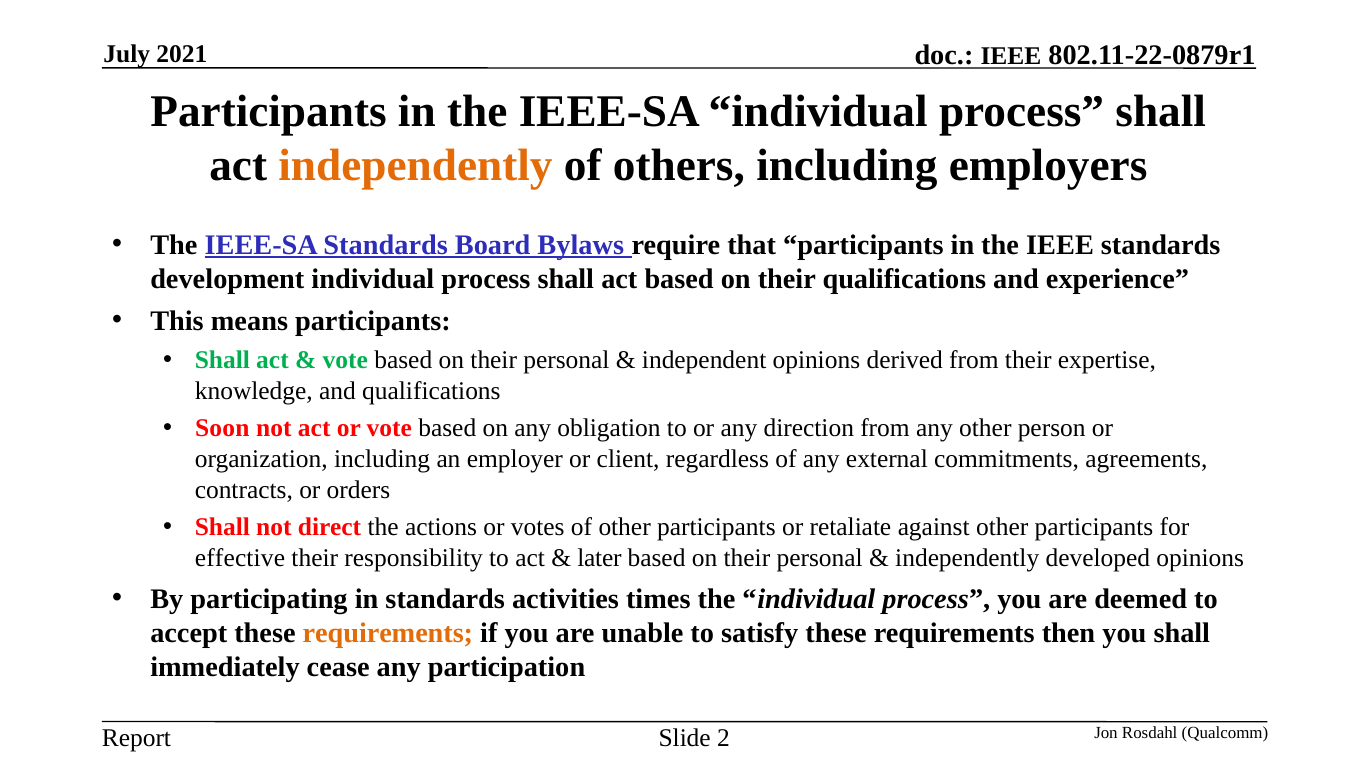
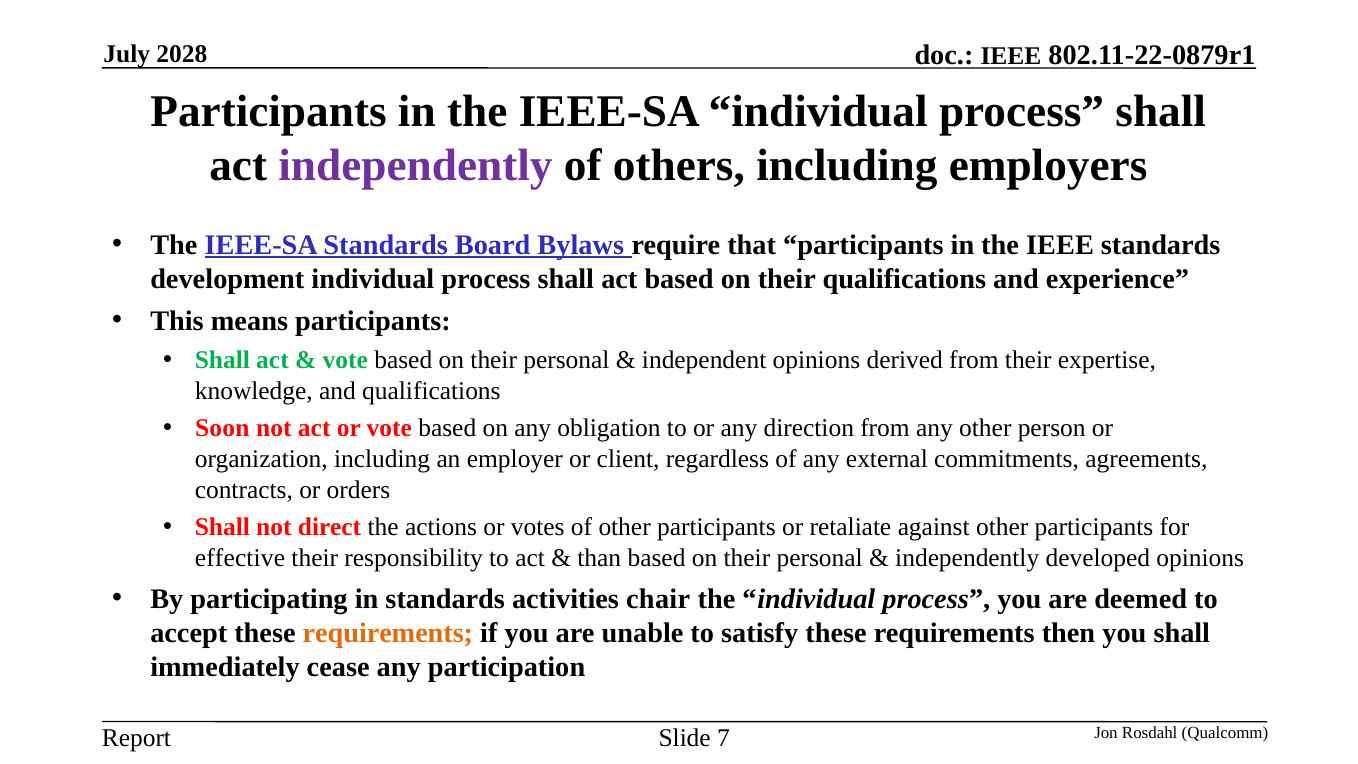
2021: 2021 -> 2028 (182, 54)
independently colour: orange -> purple (416, 166)
later: later -> than (599, 558)
times: times -> chair (658, 599)
2: 2 -> 7 (724, 738)
